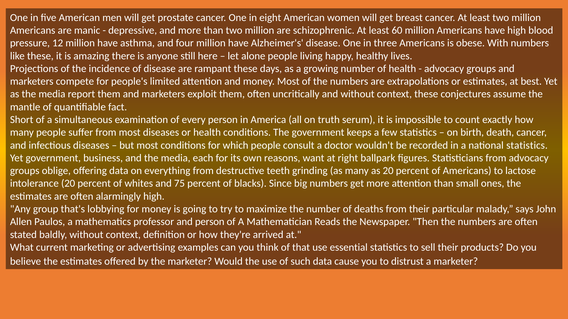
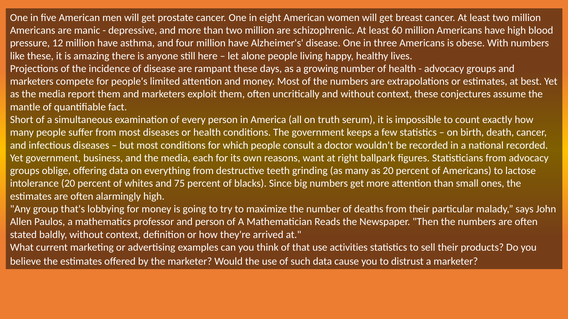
national statistics: statistics -> recorded (527, 145)
essential: essential -> activities (349, 248)
